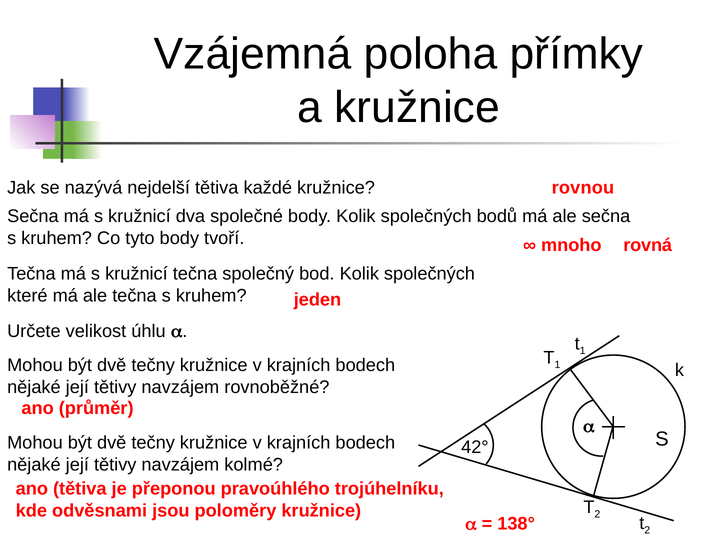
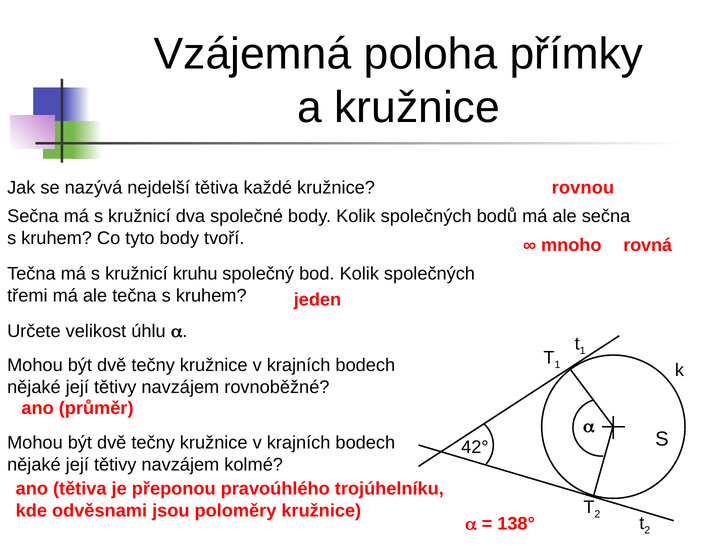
kružnicí tečna: tečna -> kruhu (195, 274)
které: které -> třemi (27, 296)
